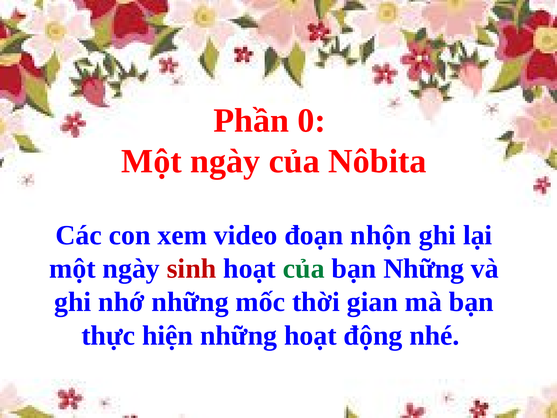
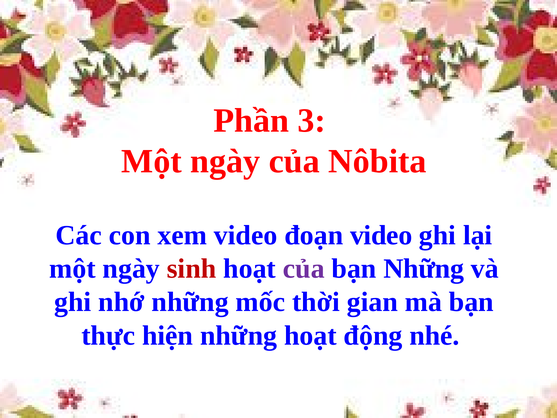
0: 0 -> 3 (312, 120)
đoạn nhộn: nhộn -> video (381, 235)
của colour: green -> purple (304, 268)
